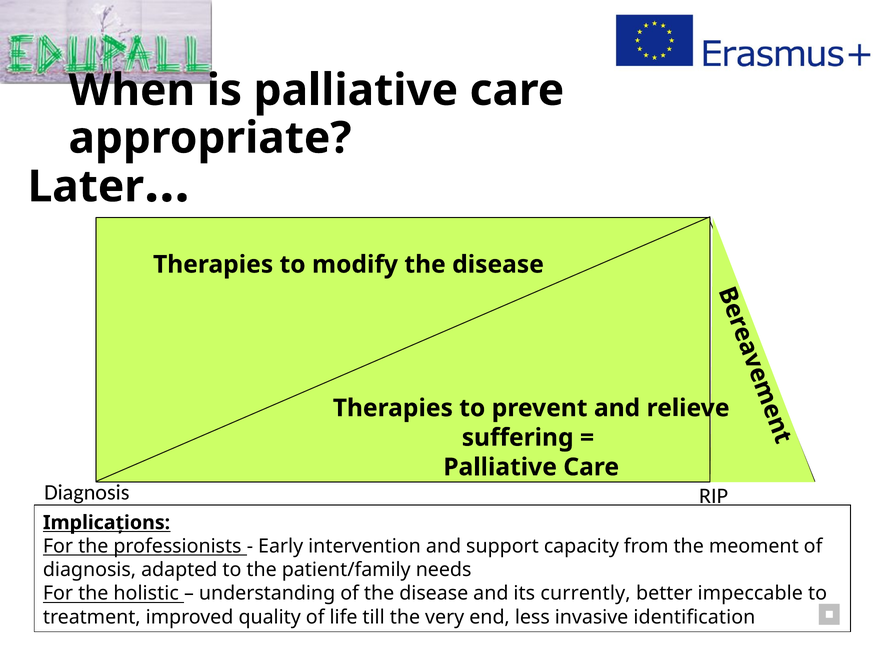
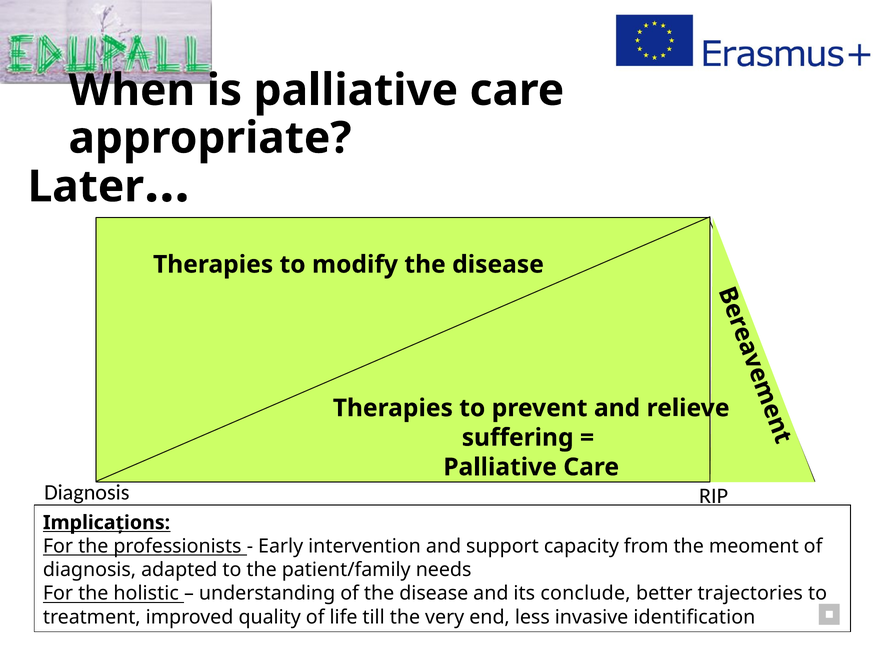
currently: currently -> conclude (586, 593)
impeccable: impeccable -> trajectories (750, 593)
